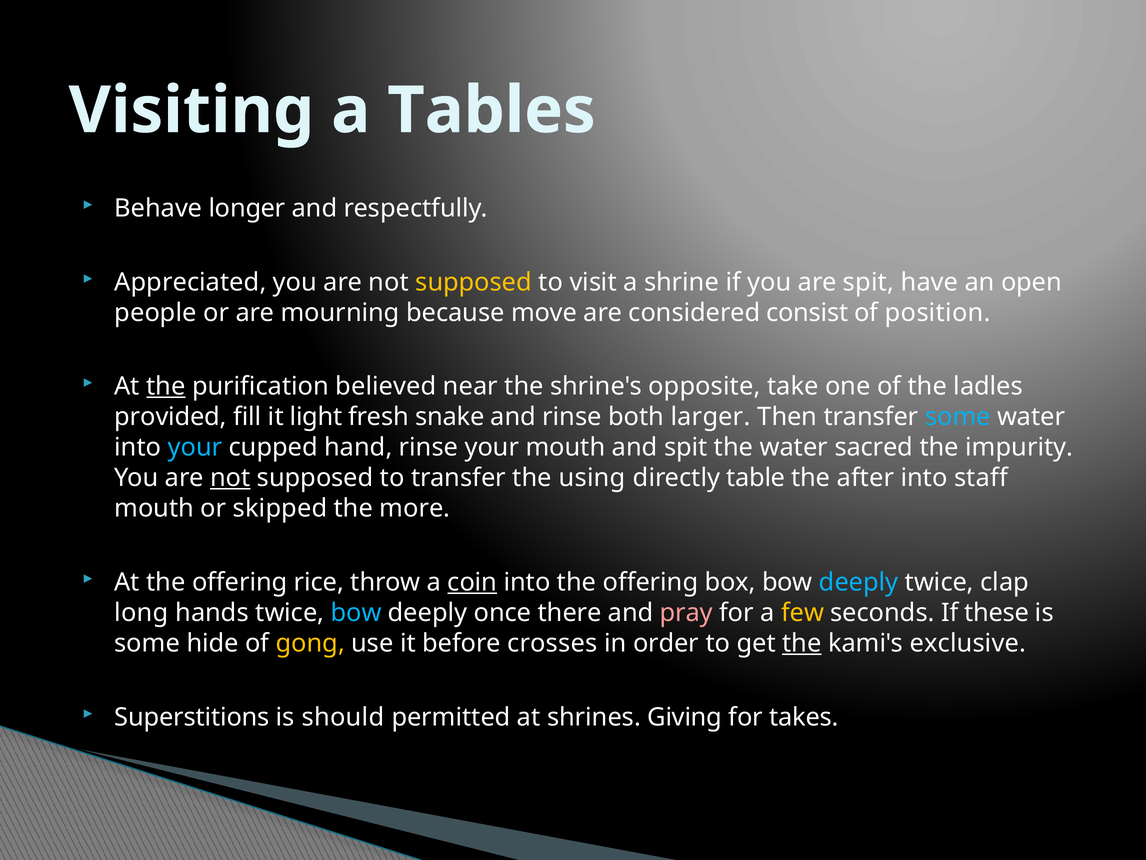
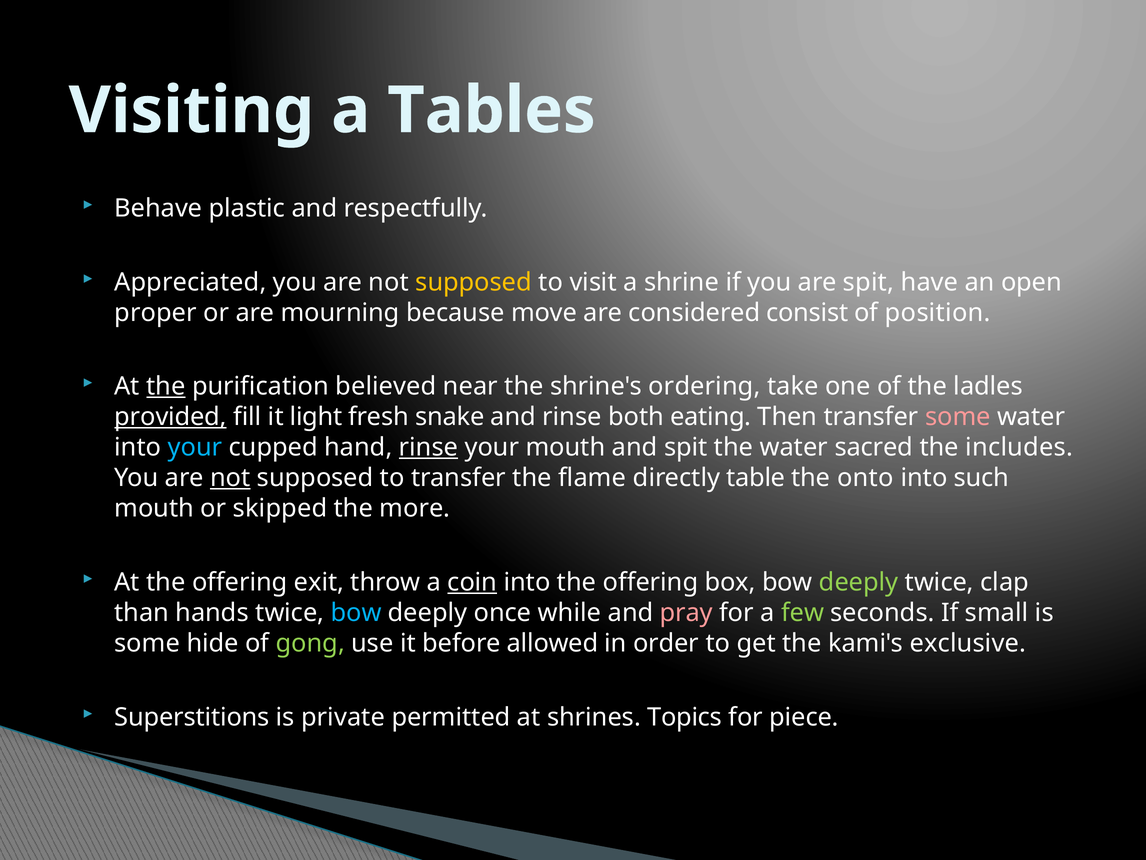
longer: longer -> plastic (247, 208)
people: people -> proper (156, 313)
opposite: opposite -> ordering (704, 386)
provided underline: none -> present (171, 417)
larger: larger -> eating (711, 417)
some colour: light blue -> pink (958, 417)
rinse underline: none -> present (428, 447)
impurity: impurity -> includes (1019, 447)
using: using -> flame (592, 478)
after: after -> onto (865, 478)
staff: staff -> such (981, 478)
rice: rice -> exit (319, 582)
deeply colour: light blue -> light green (859, 582)
long: long -> than (142, 612)
there: there -> while (570, 612)
few colour: yellow -> light green (803, 612)
these: these -> small (997, 612)
gong colour: yellow -> light green (310, 643)
crosses: crosses -> allowed (553, 643)
the underline: present -> none (802, 643)
should: should -> private (343, 717)
Giving: Giving -> Topics (685, 717)
takes: takes -> piece (804, 717)
